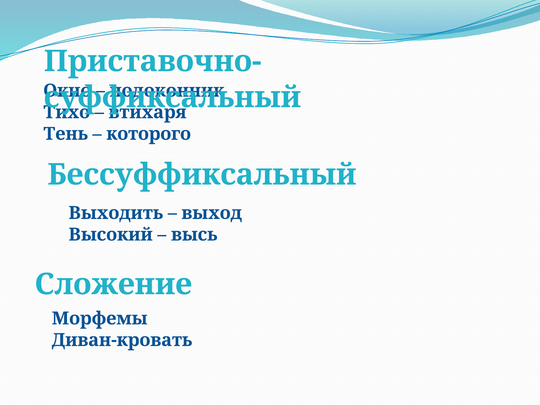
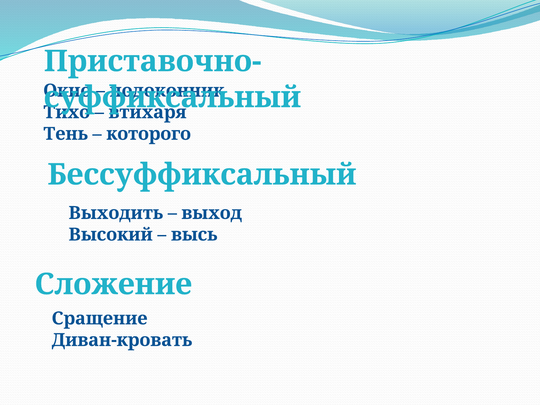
Морфемы: Морфемы -> Сращение (100, 318)
